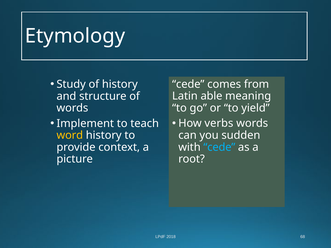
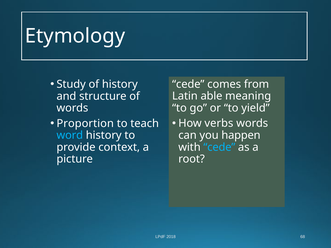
Implement: Implement -> Proportion (85, 124)
sudden: sudden -> happen (241, 135)
word colour: yellow -> light blue (70, 135)
